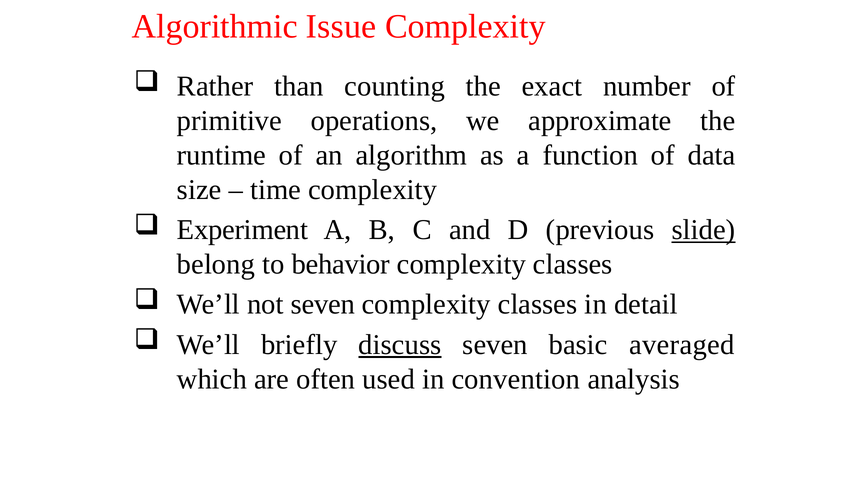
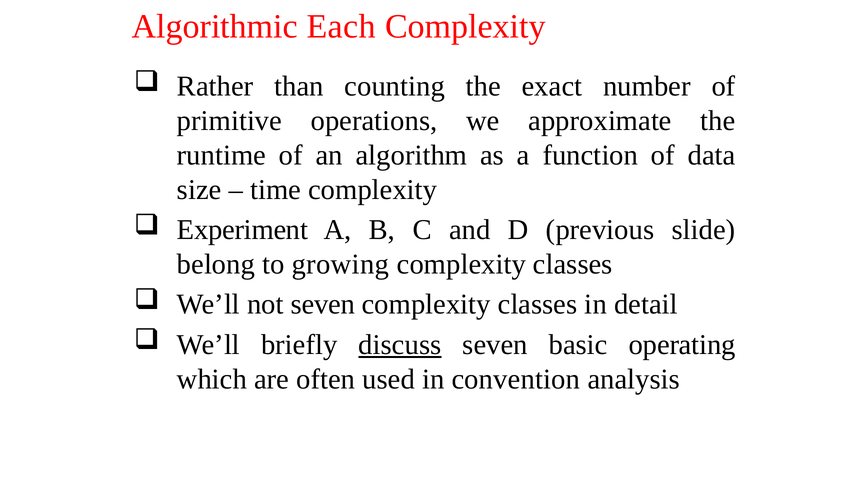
Issue: Issue -> Each (341, 27)
slide underline: present -> none (704, 230)
behavior: behavior -> growing (340, 264)
averaged: averaged -> operating (682, 344)
